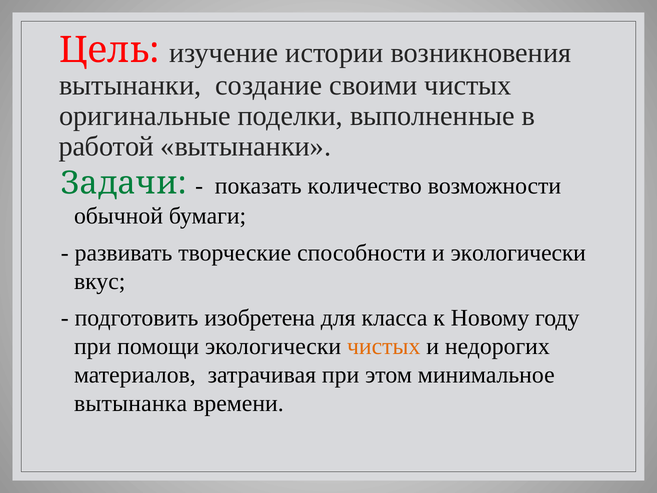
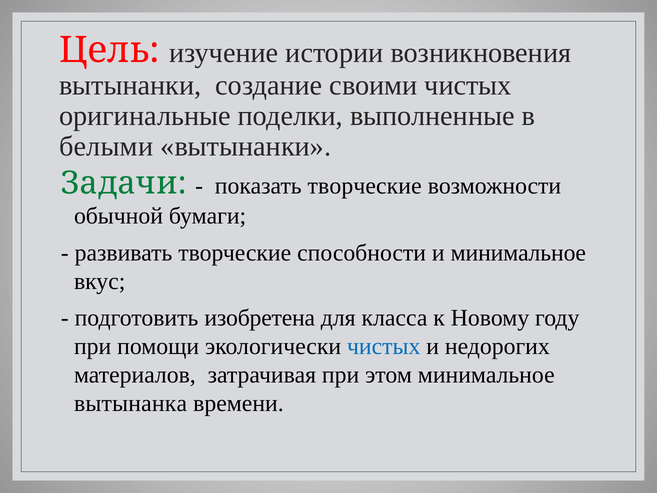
работой: работой -> белыми (106, 146)
показать количество: количество -> творческие (365, 186)
и экологически: экологически -> минимальное (518, 253)
чистых colour: orange -> blue (384, 346)
